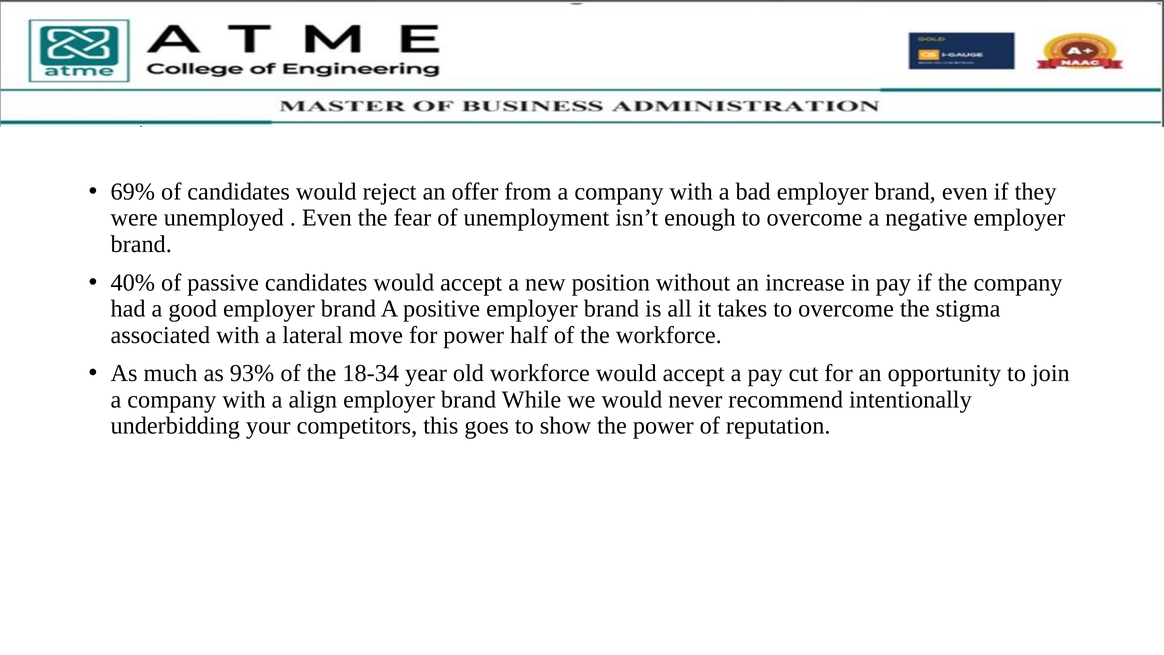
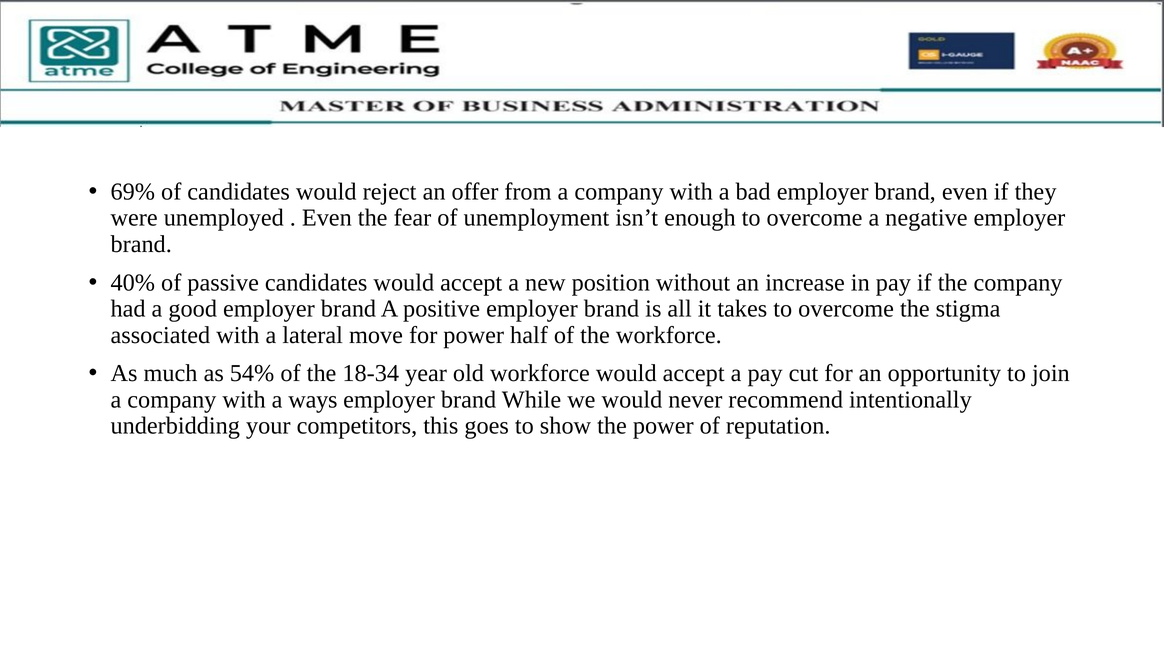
93%: 93% -> 54% (252, 373)
align: align -> ways (313, 399)
